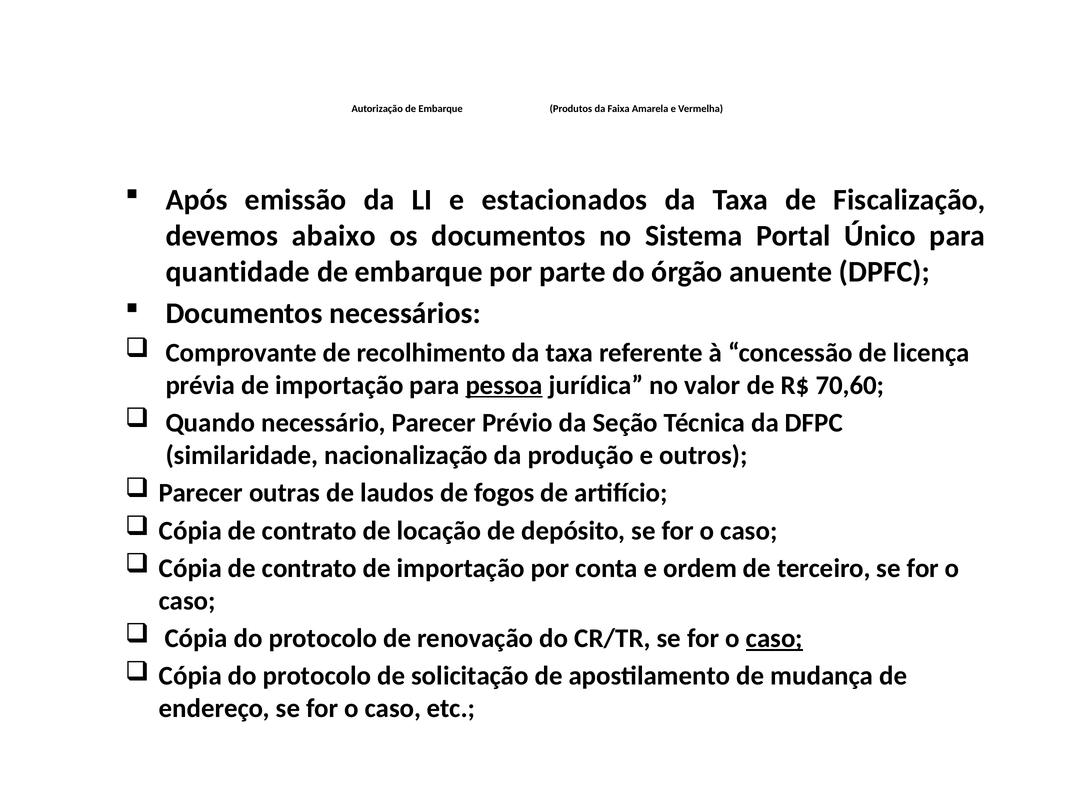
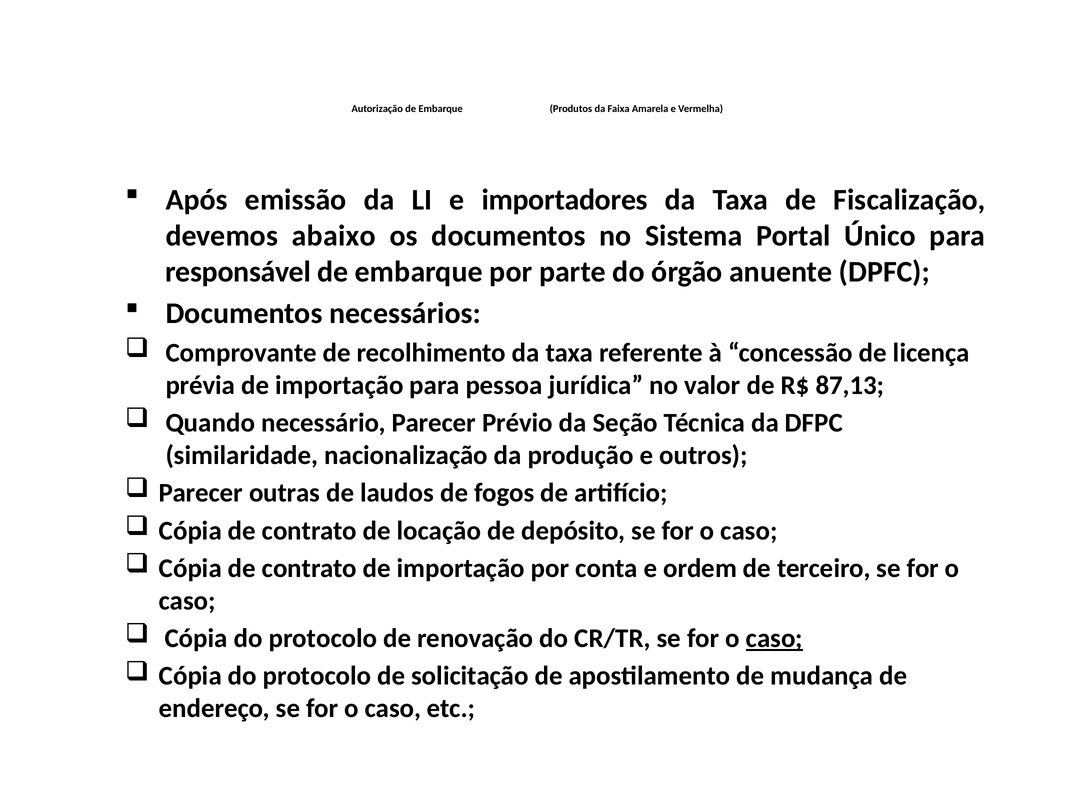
estacionados: estacionados -> importadores (565, 200)
quantidade: quantidade -> responsável (238, 272)
pessoa underline: present -> none (504, 385)
70,60: 70,60 -> 87,13 (850, 385)
